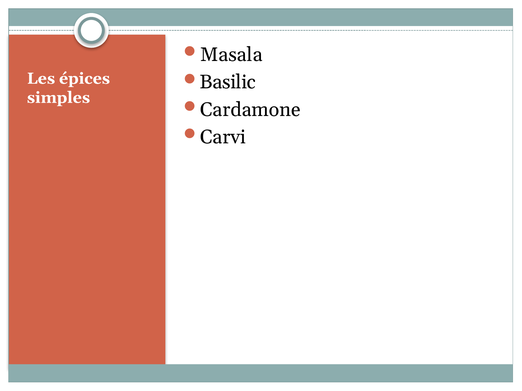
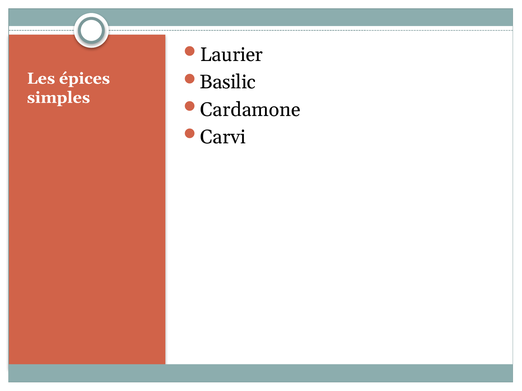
Masala: Masala -> Laurier (232, 55)
